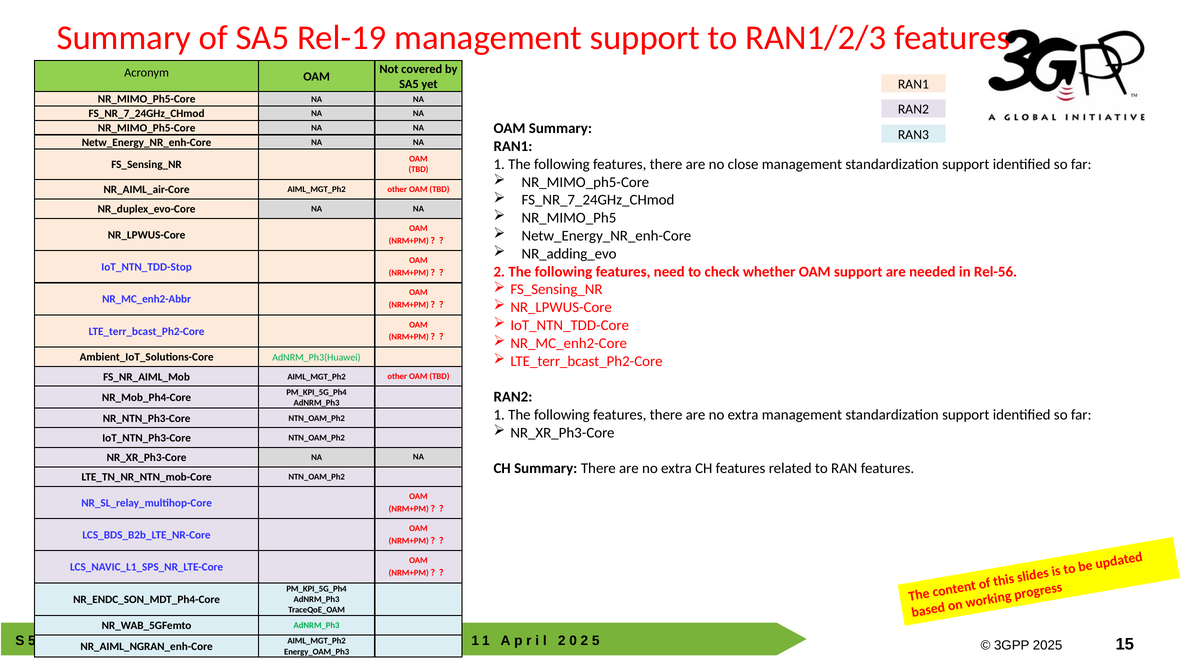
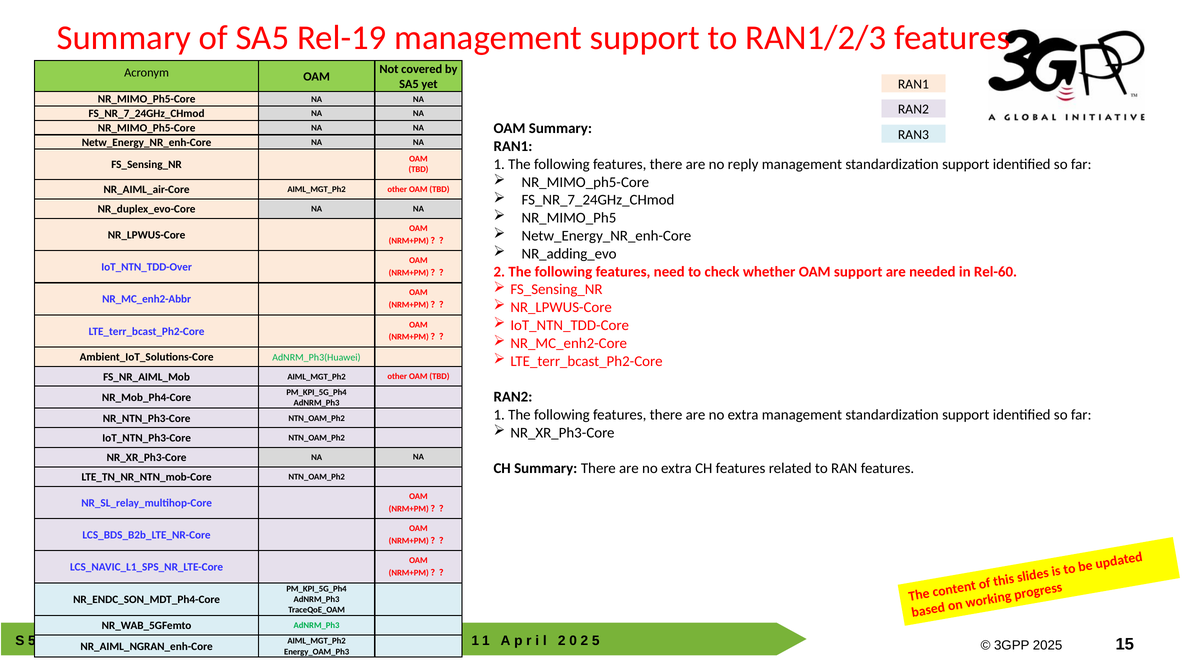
close: close -> reply (743, 164)
IoT_NTN_TDD-Stop: IoT_NTN_TDD-Stop -> IoT_NTN_TDD-Over (147, 267)
Rel-56: Rel-56 -> Rel-60 (996, 272)
